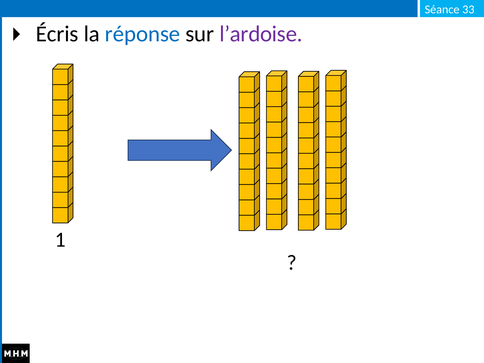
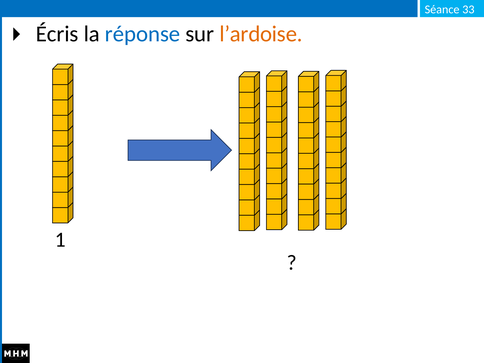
l’ardoise colour: purple -> orange (261, 34)
